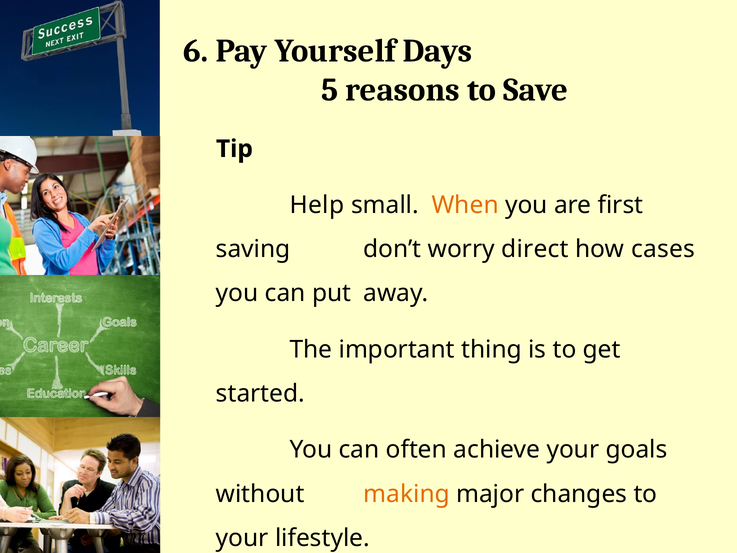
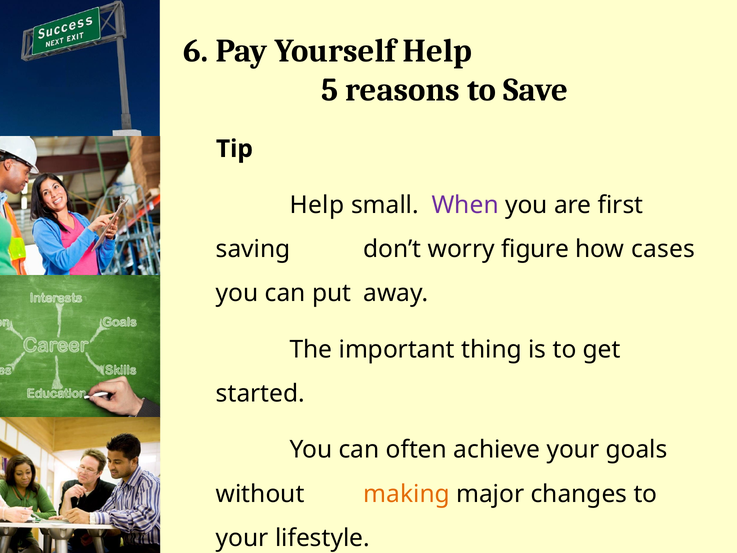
Yourself Days: Days -> Help (438, 51)
When colour: orange -> purple (465, 205)
direct: direct -> figure (535, 249)
